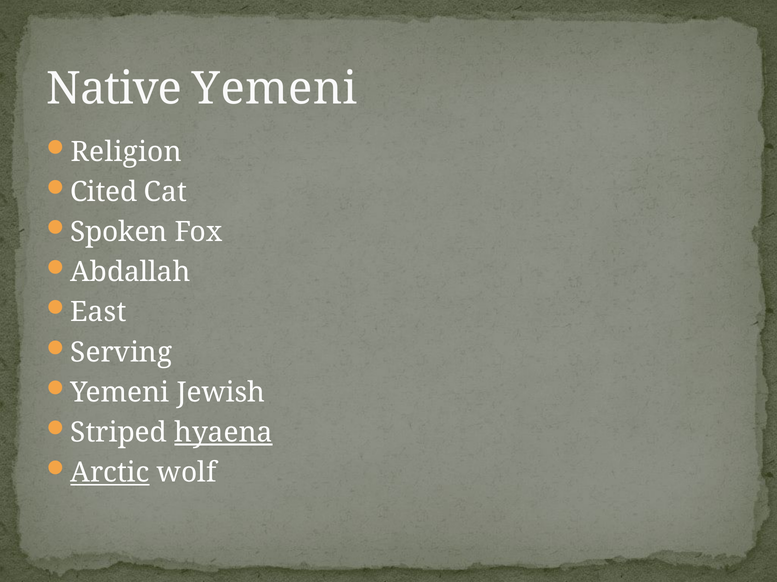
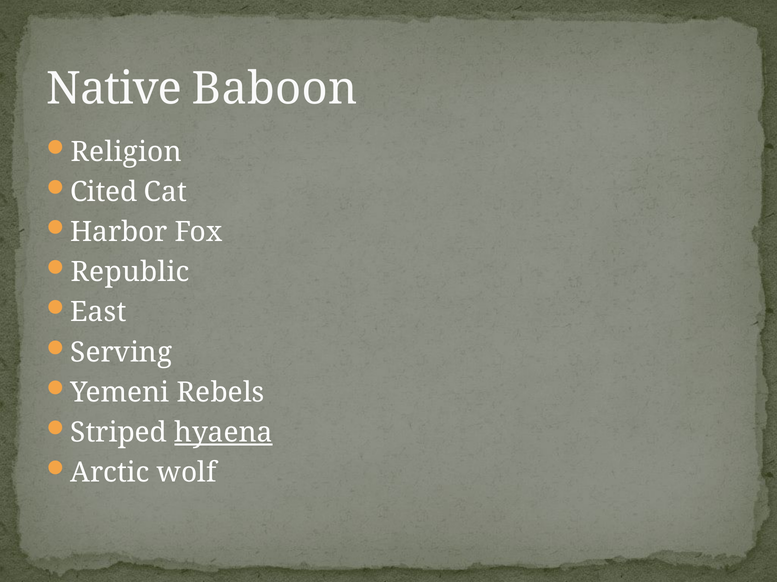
Native Yemeni: Yemeni -> Baboon (275, 89)
Spoken: Spoken -> Harbor (119, 232)
Abdallah: Abdallah -> Republic (130, 273)
Jewish: Jewish -> Rebels (221, 393)
Arctic underline: present -> none (110, 473)
